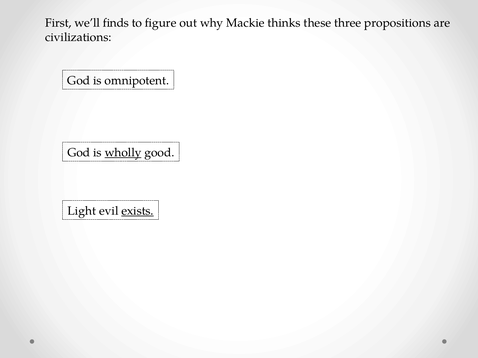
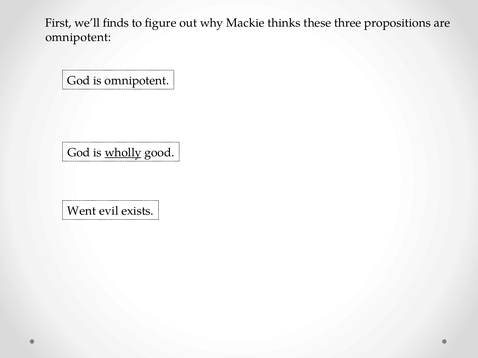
civilizations: civilizations -> omnipotent (78, 37)
Light: Light -> Went (82, 211)
exists underline: present -> none (138, 211)
